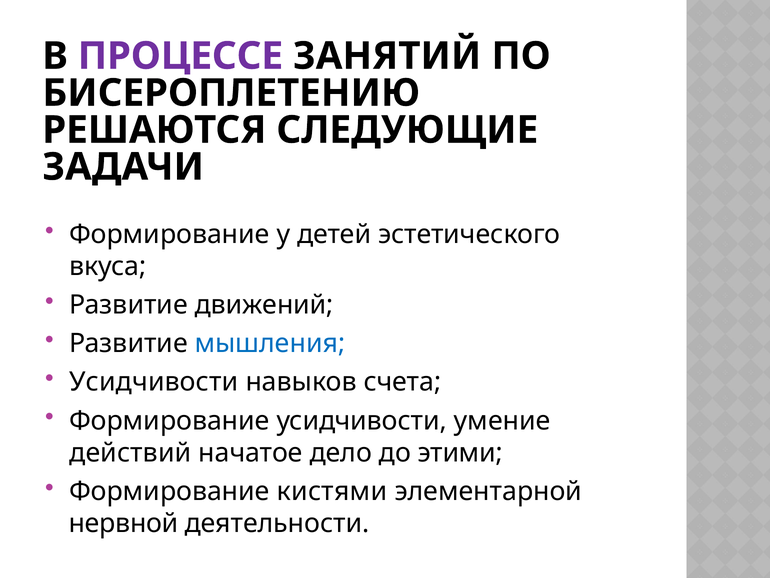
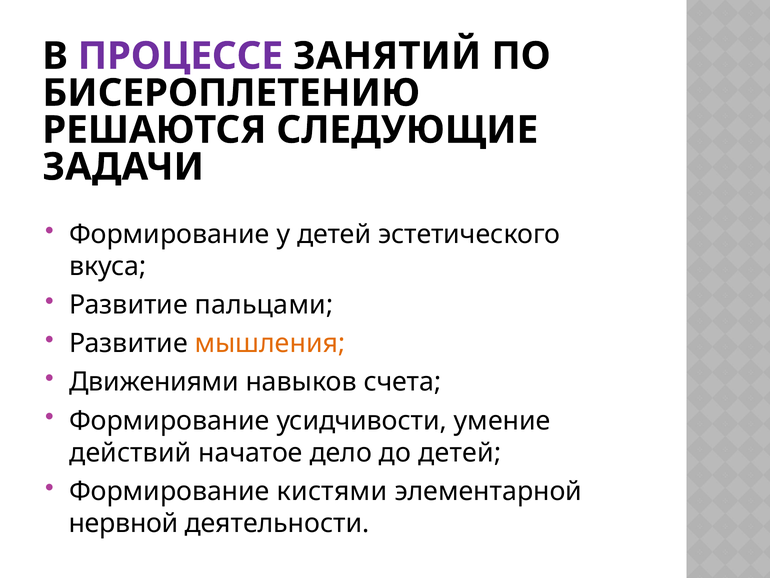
движений: движений -> пальцами (264, 305)
мышления colour: blue -> orange (270, 343)
Усидчивости: Усидчивости -> Движениями (154, 382)
до этими: этими -> детей (460, 452)
